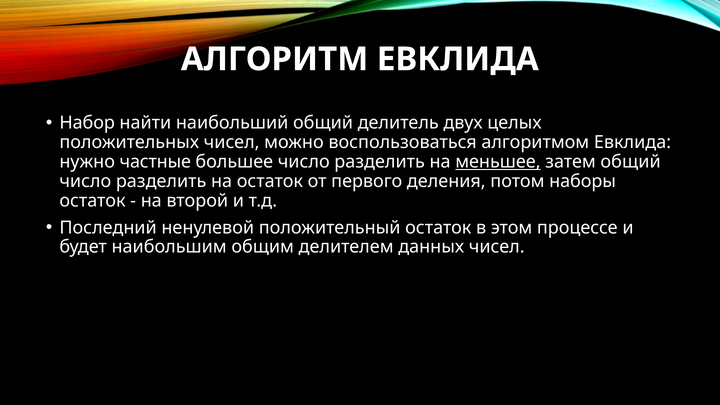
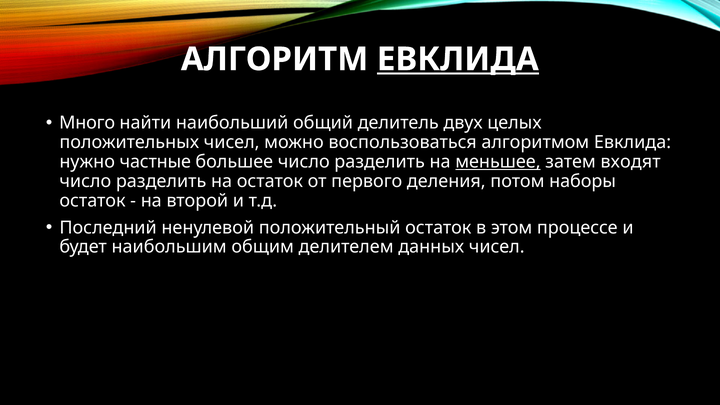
ЕВКЛИДА underline: none -> present (458, 59)
Набор: Набор -> Много (87, 123)
затем общий: общий -> входят (631, 162)
